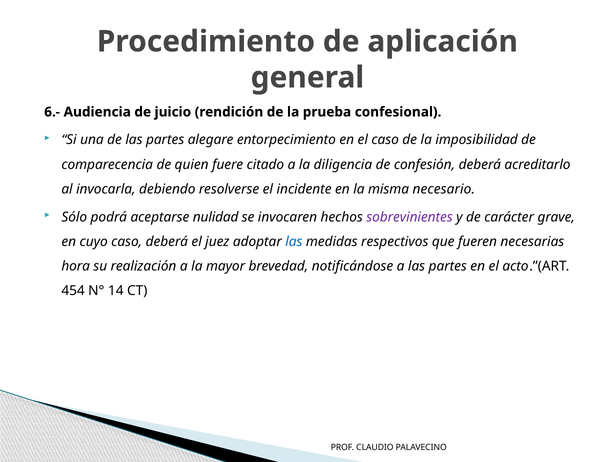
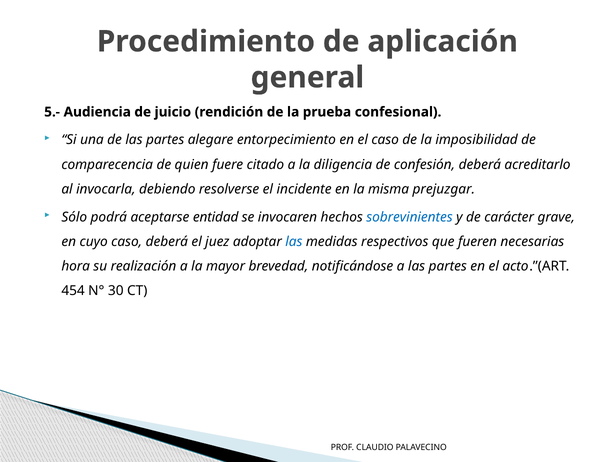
6.-: 6.- -> 5.- (52, 112)
necesario: necesario -> prejuzgar (444, 189)
nulidad: nulidad -> entidad (216, 217)
sobrevinientes colour: purple -> blue (410, 217)
14: 14 -> 30 (116, 290)
